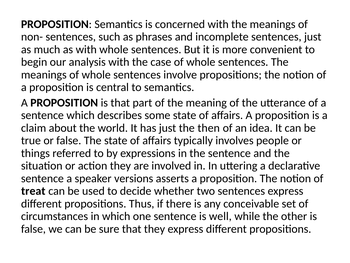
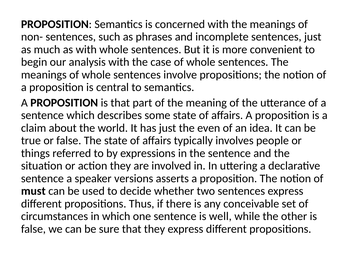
then: then -> even (209, 128)
treat: treat -> must (33, 191)
